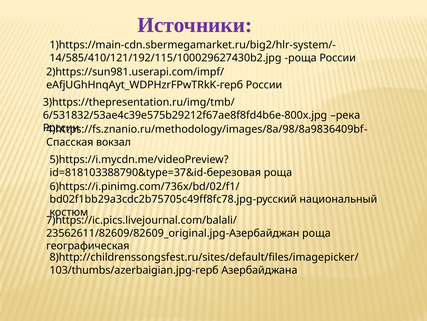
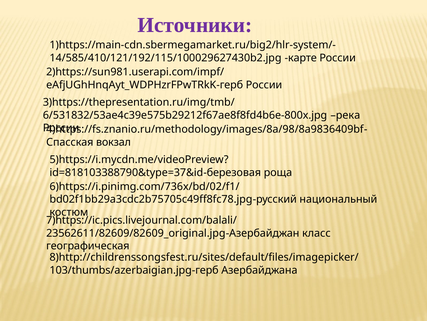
роща: роща -> карте (301, 58)
роща: роща -> класс (316, 233)
